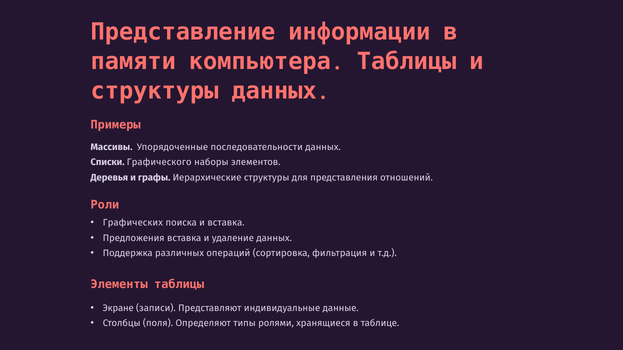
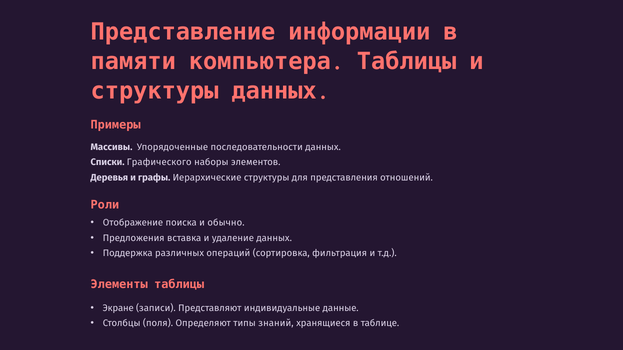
Графических: Графических -> Отображение (133, 223)
и вставка: вставка -> обычно (226, 223)
ролями: ролями -> знаний (276, 324)
